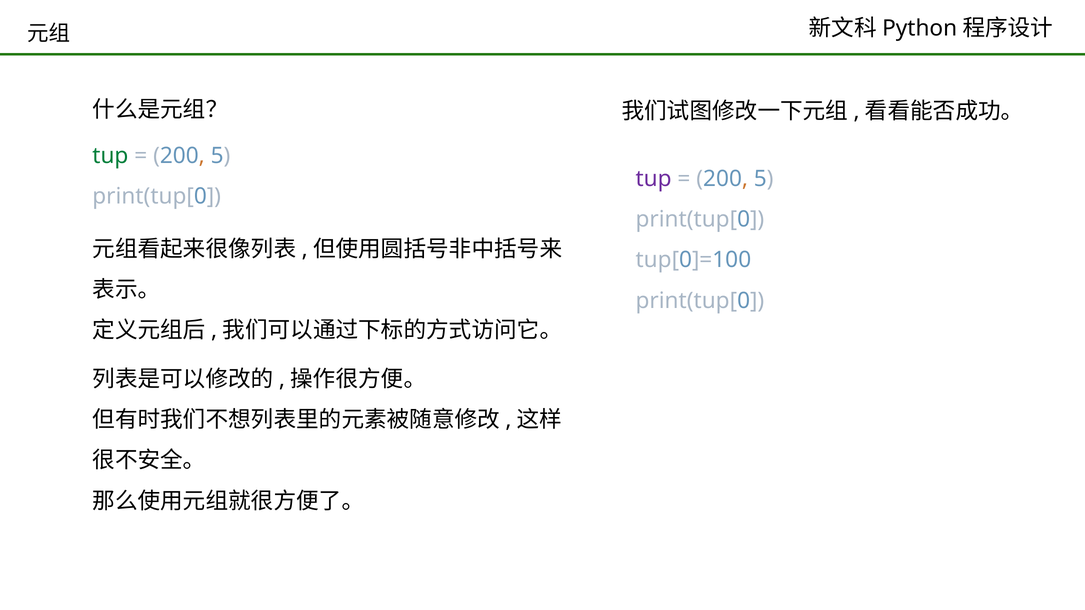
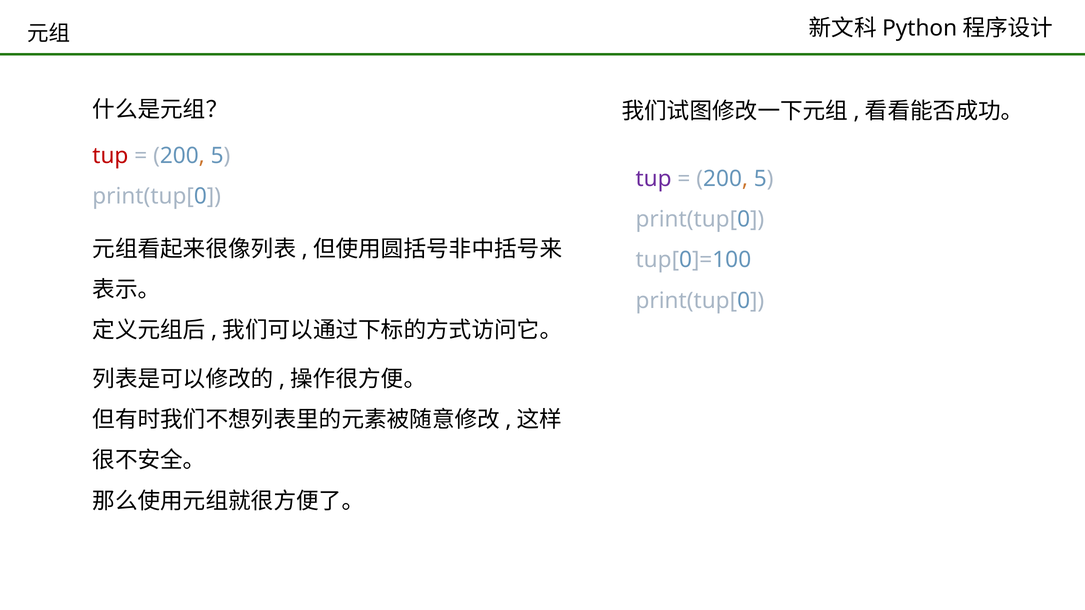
tup colour: green -> red (110, 156)
